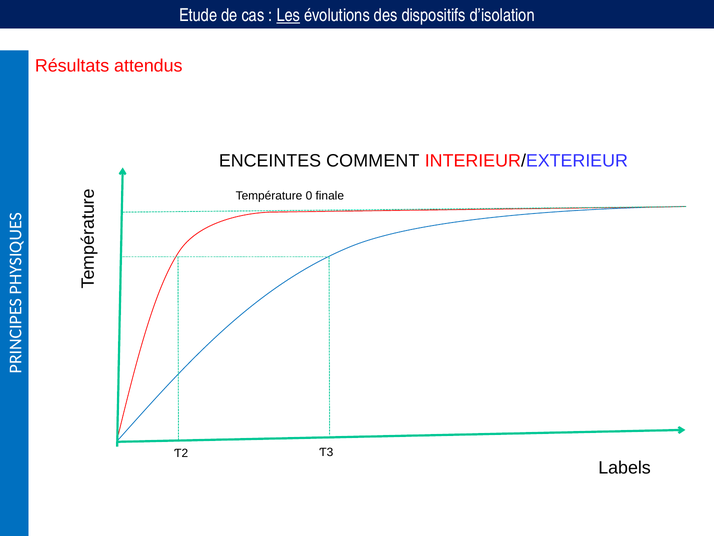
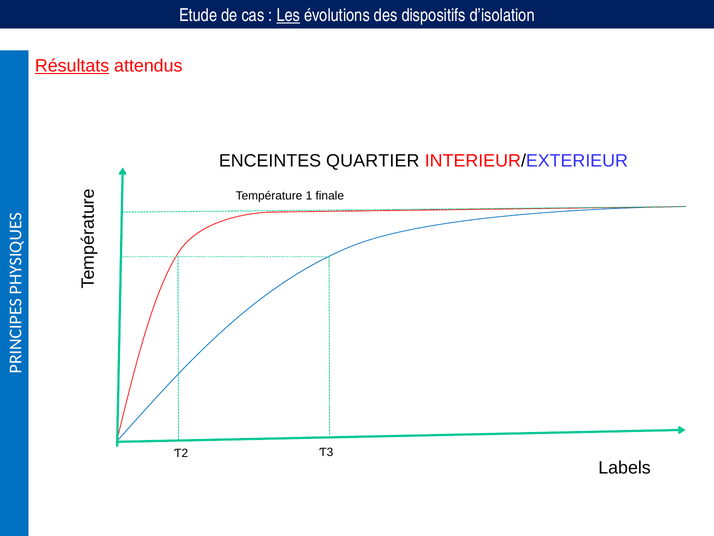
Résultats underline: none -> present (72, 66)
COMMENT: COMMENT -> QUARTIER (373, 160)
0: 0 -> 1 (309, 196)
